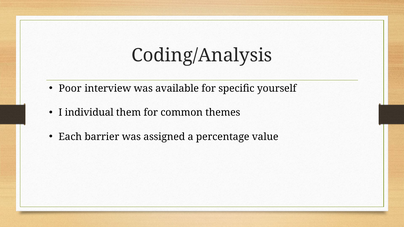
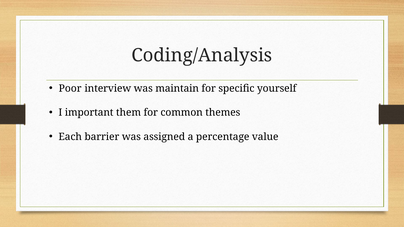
available: available -> maintain (177, 88)
individual: individual -> important (89, 113)
